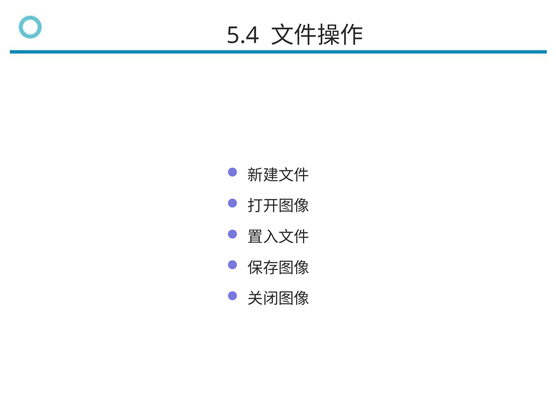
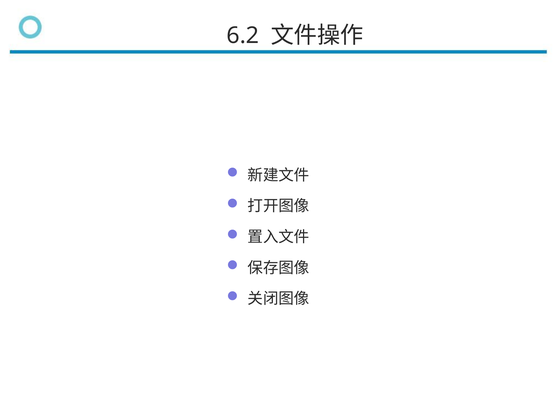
5.4: 5.4 -> 6.2 (243, 35)
